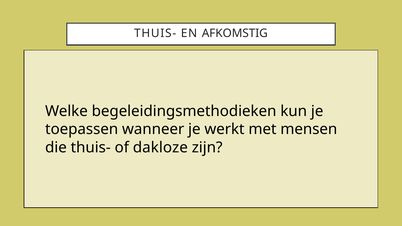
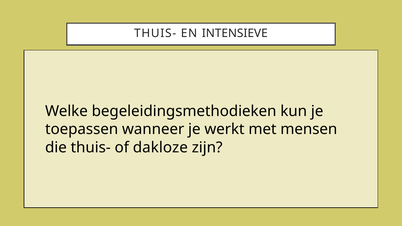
AFKOMSTIG: AFKOMSTIG -> INTENSIEVE (235, 33)
